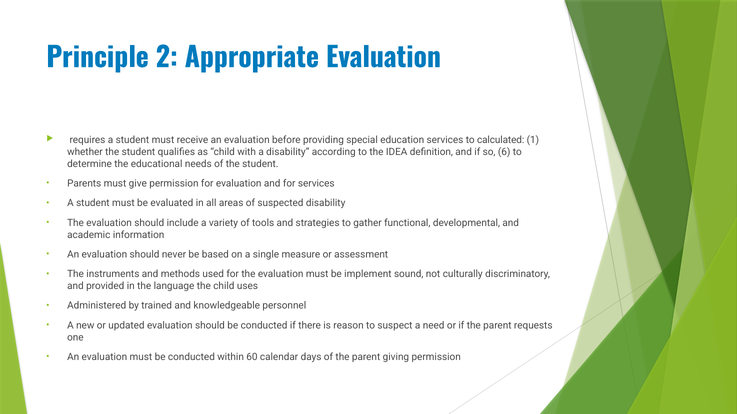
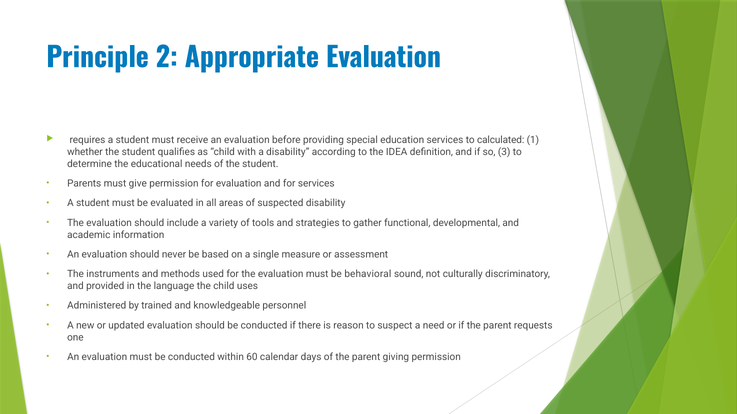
6: 6 -> 3 (504, 152)
implement: implement -> behavioral (368, 274)
